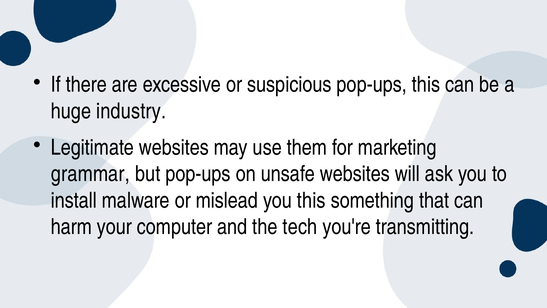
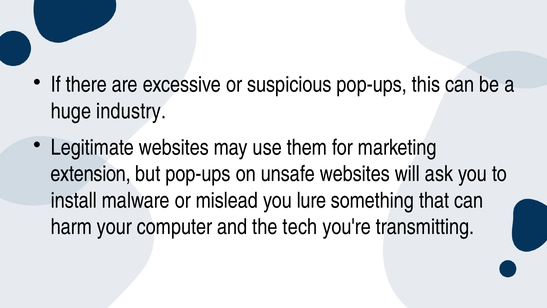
grammar: grammar -> extension (91, 174)
you this: this -> lure (311, 200)
